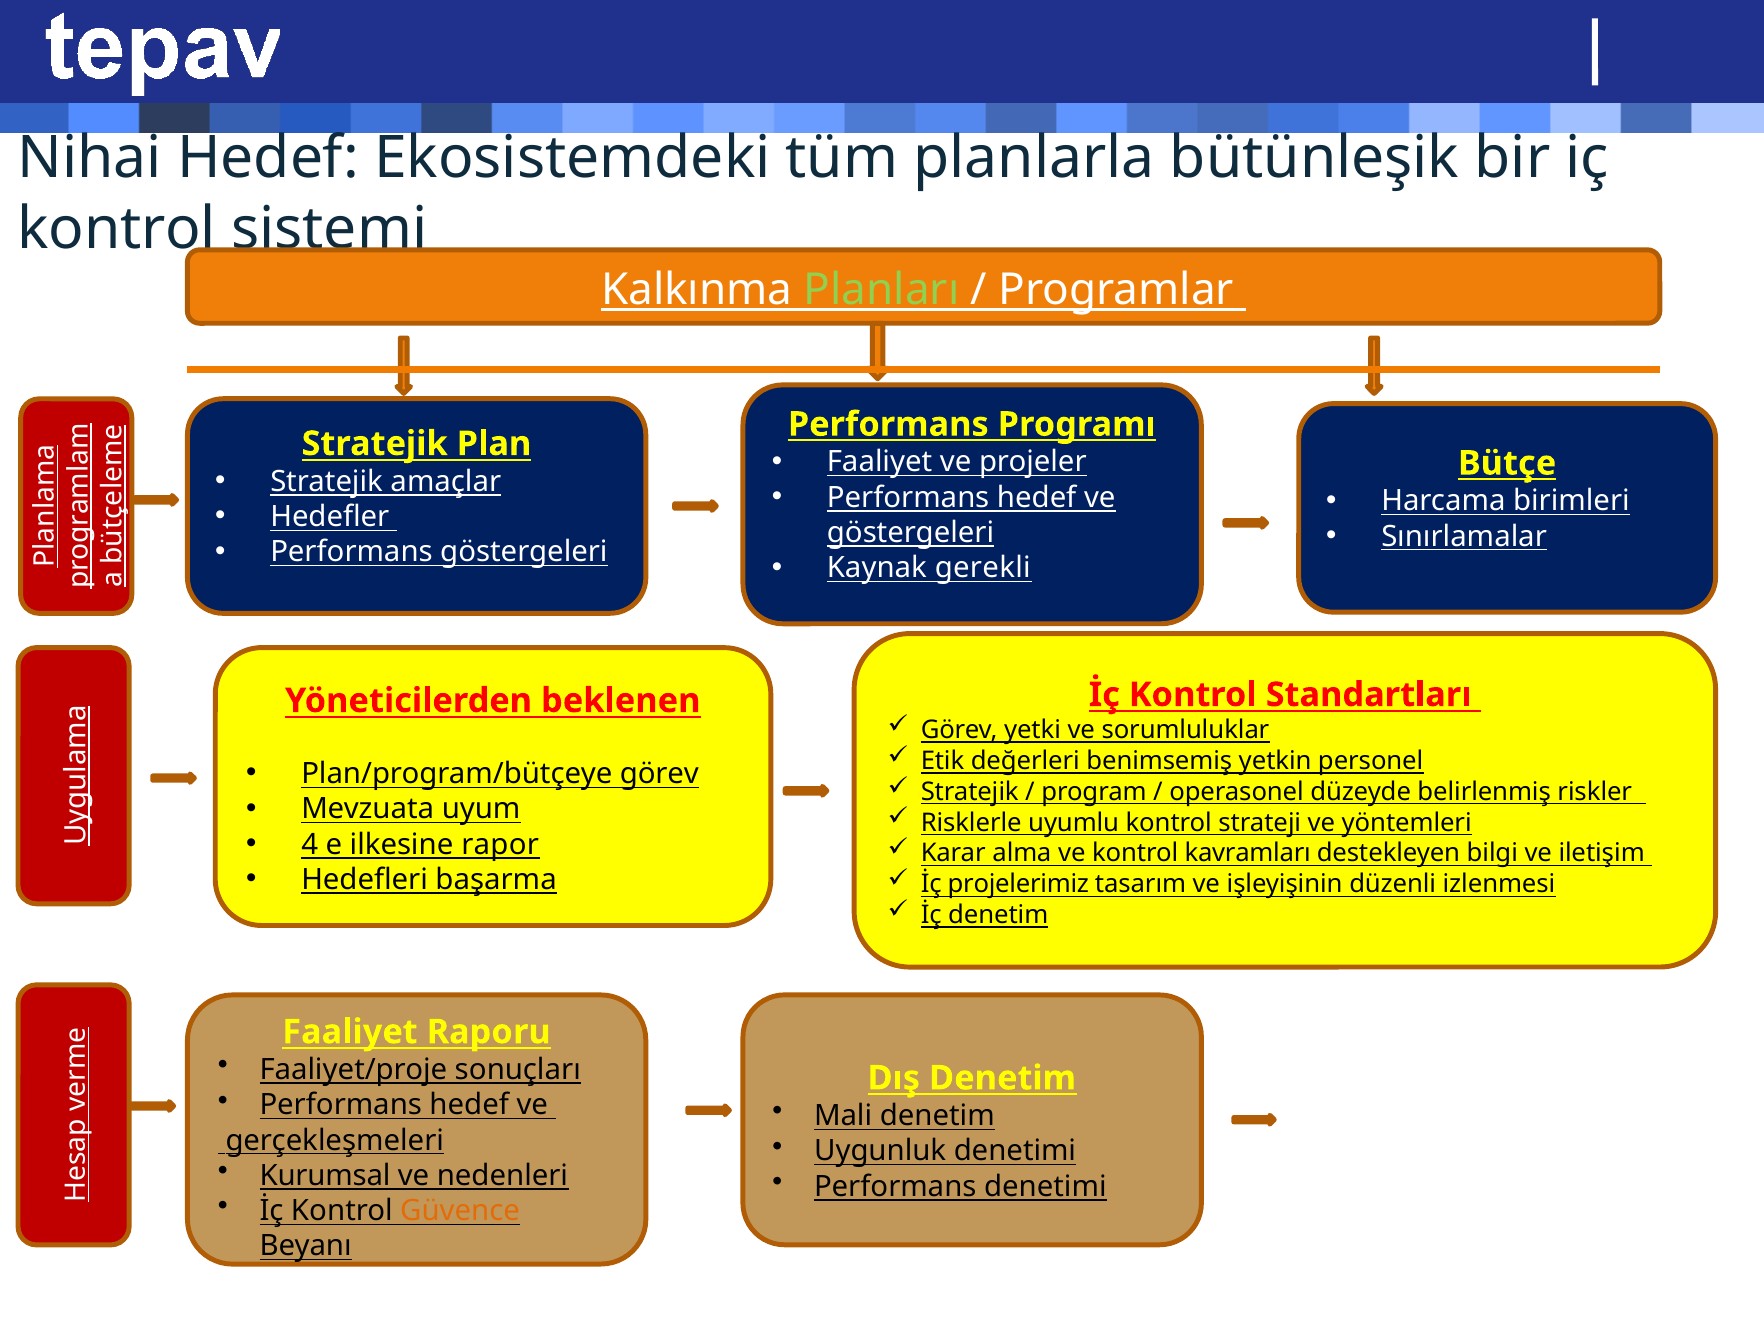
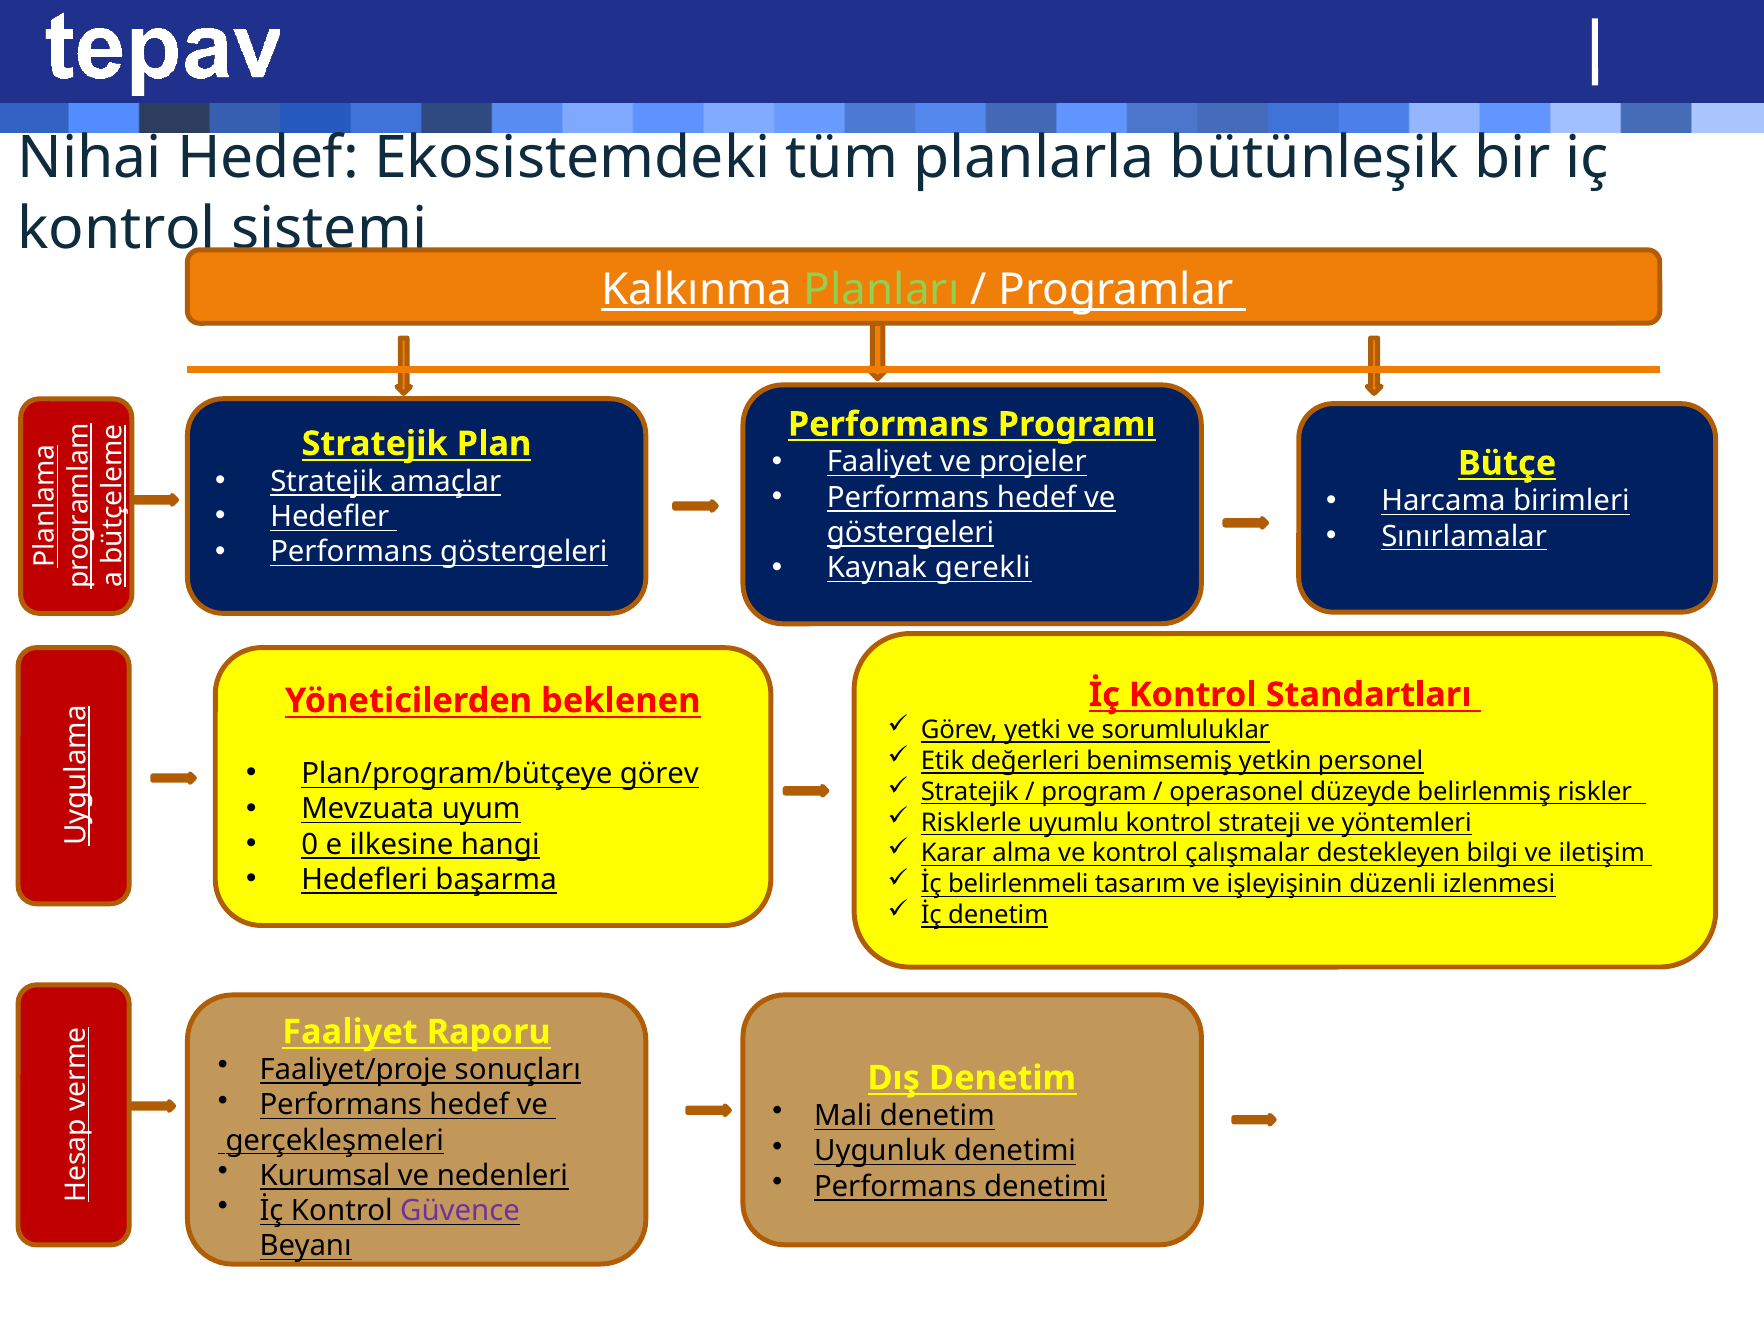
4: 4 -> 0 (310, 844)
rapor: rapor -> hangi (500, 844)
kavramları: kavramları -> çalışmalar (1247, 854)
projelerimiz: projelerimiz -> belirlenmeli (1018, 884)
Güvence colour: orange -> purple (460, 1211)
